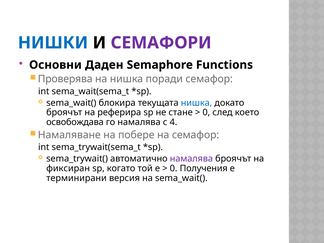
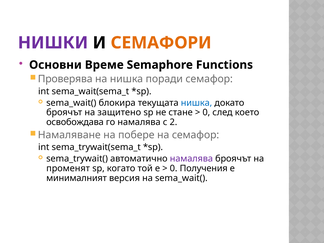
НИШКИ colour: blue -> purple (53, 43)
СЕМАФОРИ colour: purple -> orange (161, 43)
Даден: Даден -> Време (104, 65)
реферира: реферира -> защитено (119, 113)
4: 4 -> 2 (173, 122)
фиксиран: фиксиран -> променят (68, 168)
терминирани: терминирани -> минималният (77, 178)
